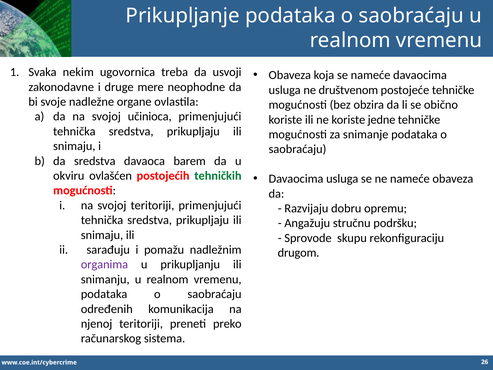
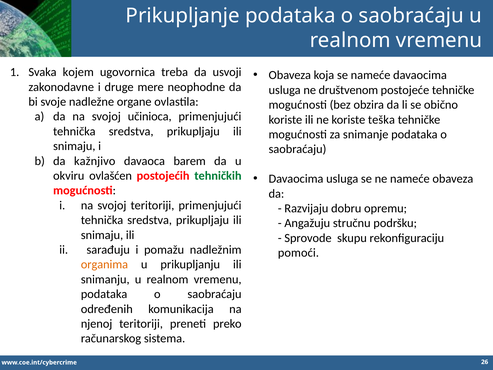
nekim: nekim -> kojem (78, 72)
jedne: jedne -> teška (381, 120)
da sredstva: sredstva -> kažnjivo (95, 161)
drugom: drugom -> pomoći (298, 253)
organima colour: purple -> orange (104, 264)
